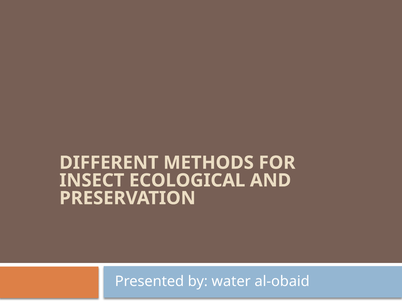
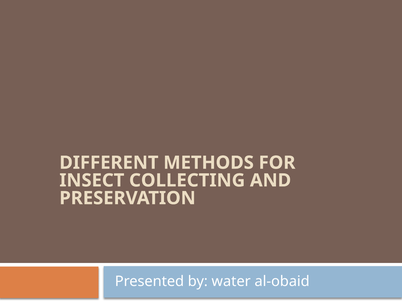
ECOLOGICAL: ECOLOGICAL -> COLLECTING (187, 180)
